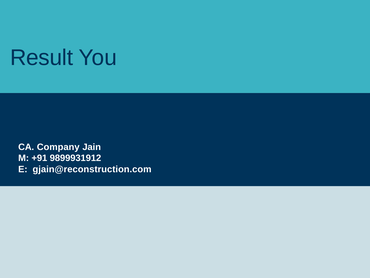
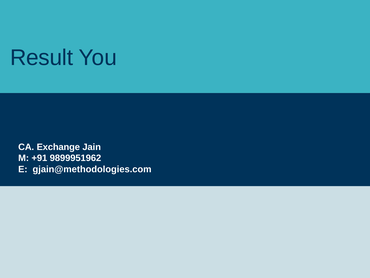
Company: Company -> Exchange (58, 147)
9899931912: 9899931912 -> 9899951962 (75, 158)
gjain@reconstruction.com: gjain@reconstruction.com -> gjain@methodologies.com (92, 169)
